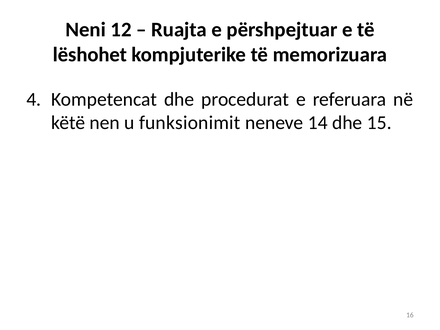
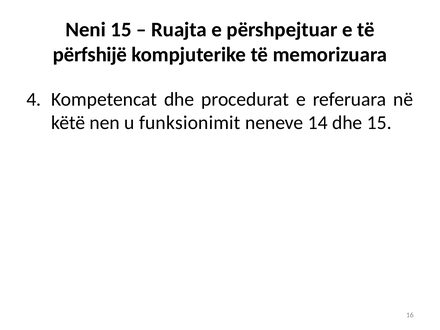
Neni 12: 12 -> 15 (121, 30)
lëshohet: lëshohet -> përfshijë (90, 55)
